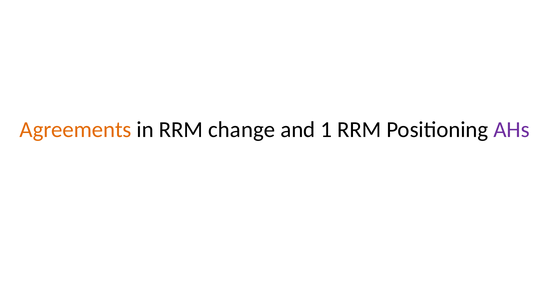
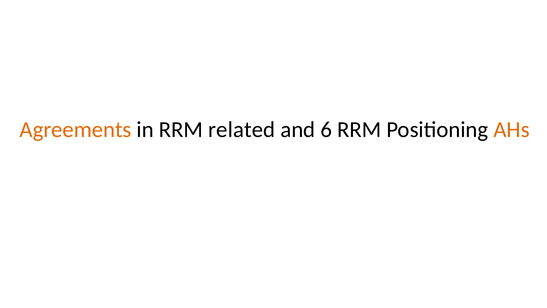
change: change -> related (242, 129)
1: 1 -> 6 (326, 129)
AHs colour: purple -> orange (512, 129)
